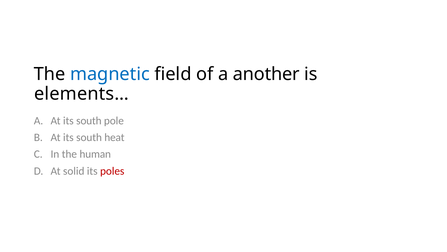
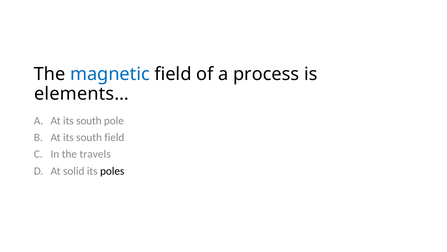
another: another -> process (266, 74)
south heat: heat -> field (114, 137)
human: human -> travels (95, 154)
poles colour: red -> black (112, 171)
